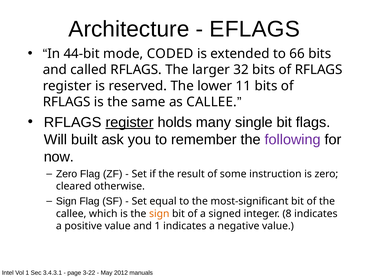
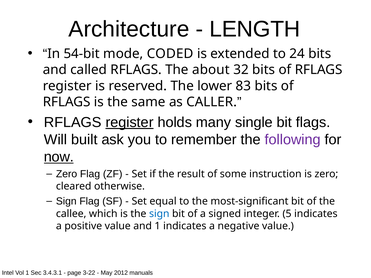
EFLAGS: EFLAGS -> LENGTH (255, 29)
44-bit: 44-bit -> 54-bit (82, 54)
66: 66 -> 24 (297, 54)
larger: larger -> about (211, 70)
11: 11 -> 83 (243, 86)
as CALLEE: CALLEE -> CALLER (212, 102)
now underline: none -> present (59, 157)
sign colour: orange -> blue (159, 214)
8: 8 -> 5 (287, 214)
